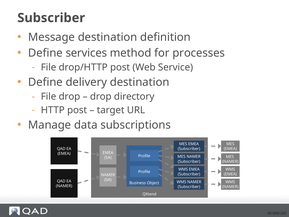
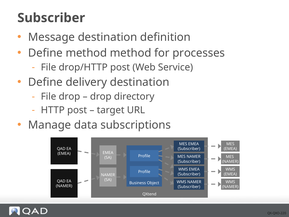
Define services: services -> method (86, 53)
